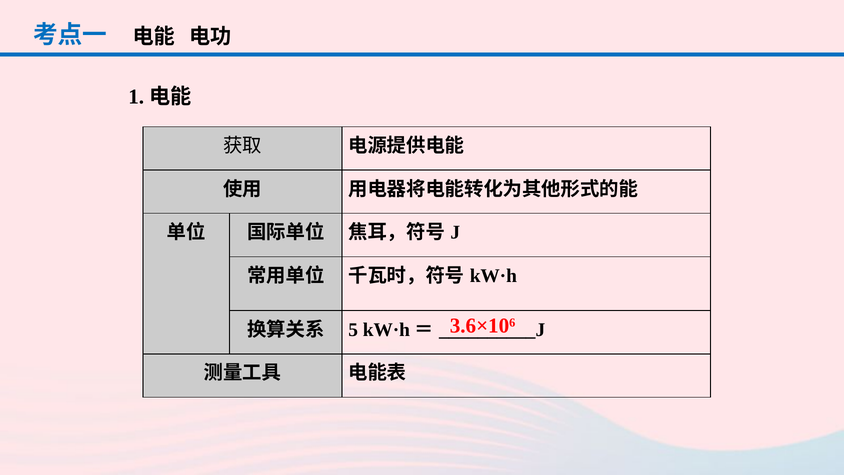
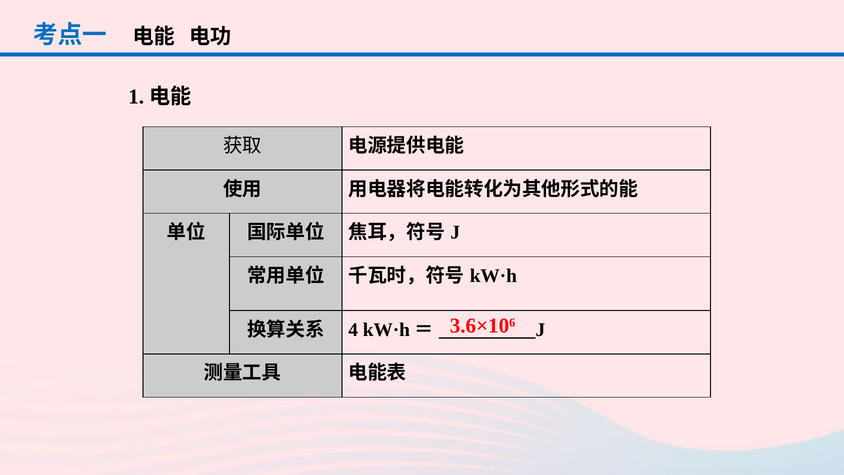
5: 5 -> 4 (353, 330)
